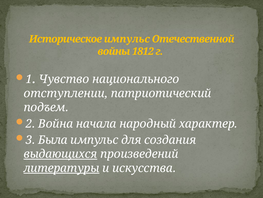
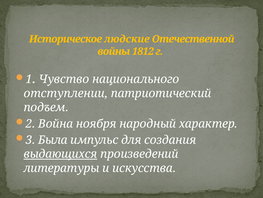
Историческое импульс: импульс -> людские (127, 39)
начала: начала -> ноября (96, 123)
литературы underline: present -> none (61, 168)
